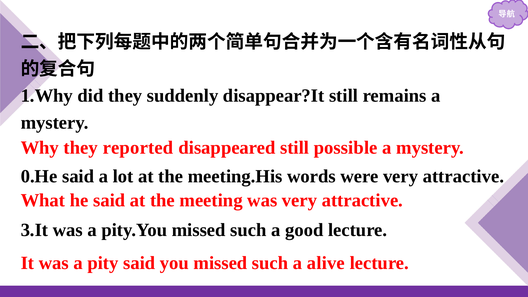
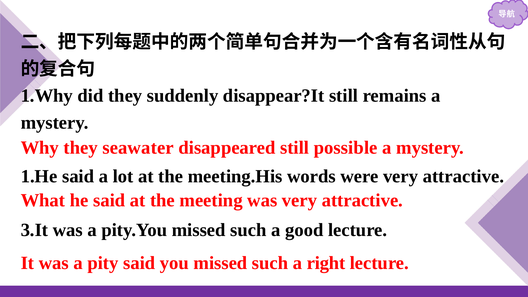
reported: reported -> seawater (138, 148)
0.He: 0.He -> 1.He (39, 176)
alive: alive -> right (326, 263)
